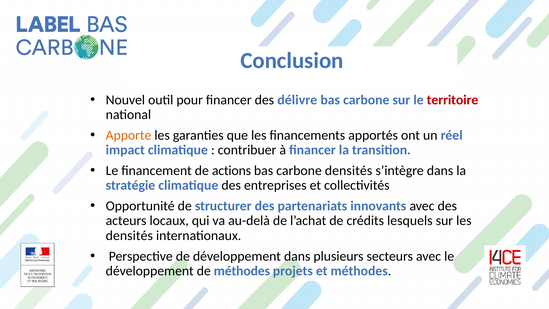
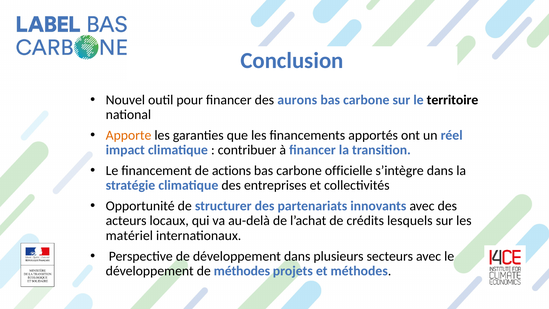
délivre: délivre -> aurons (297, 100)
territoire colour: red -> black (453, 100)
carbone densités: densités -> officielle (349, 170)
densités: densités -> matériel (129, 235)
